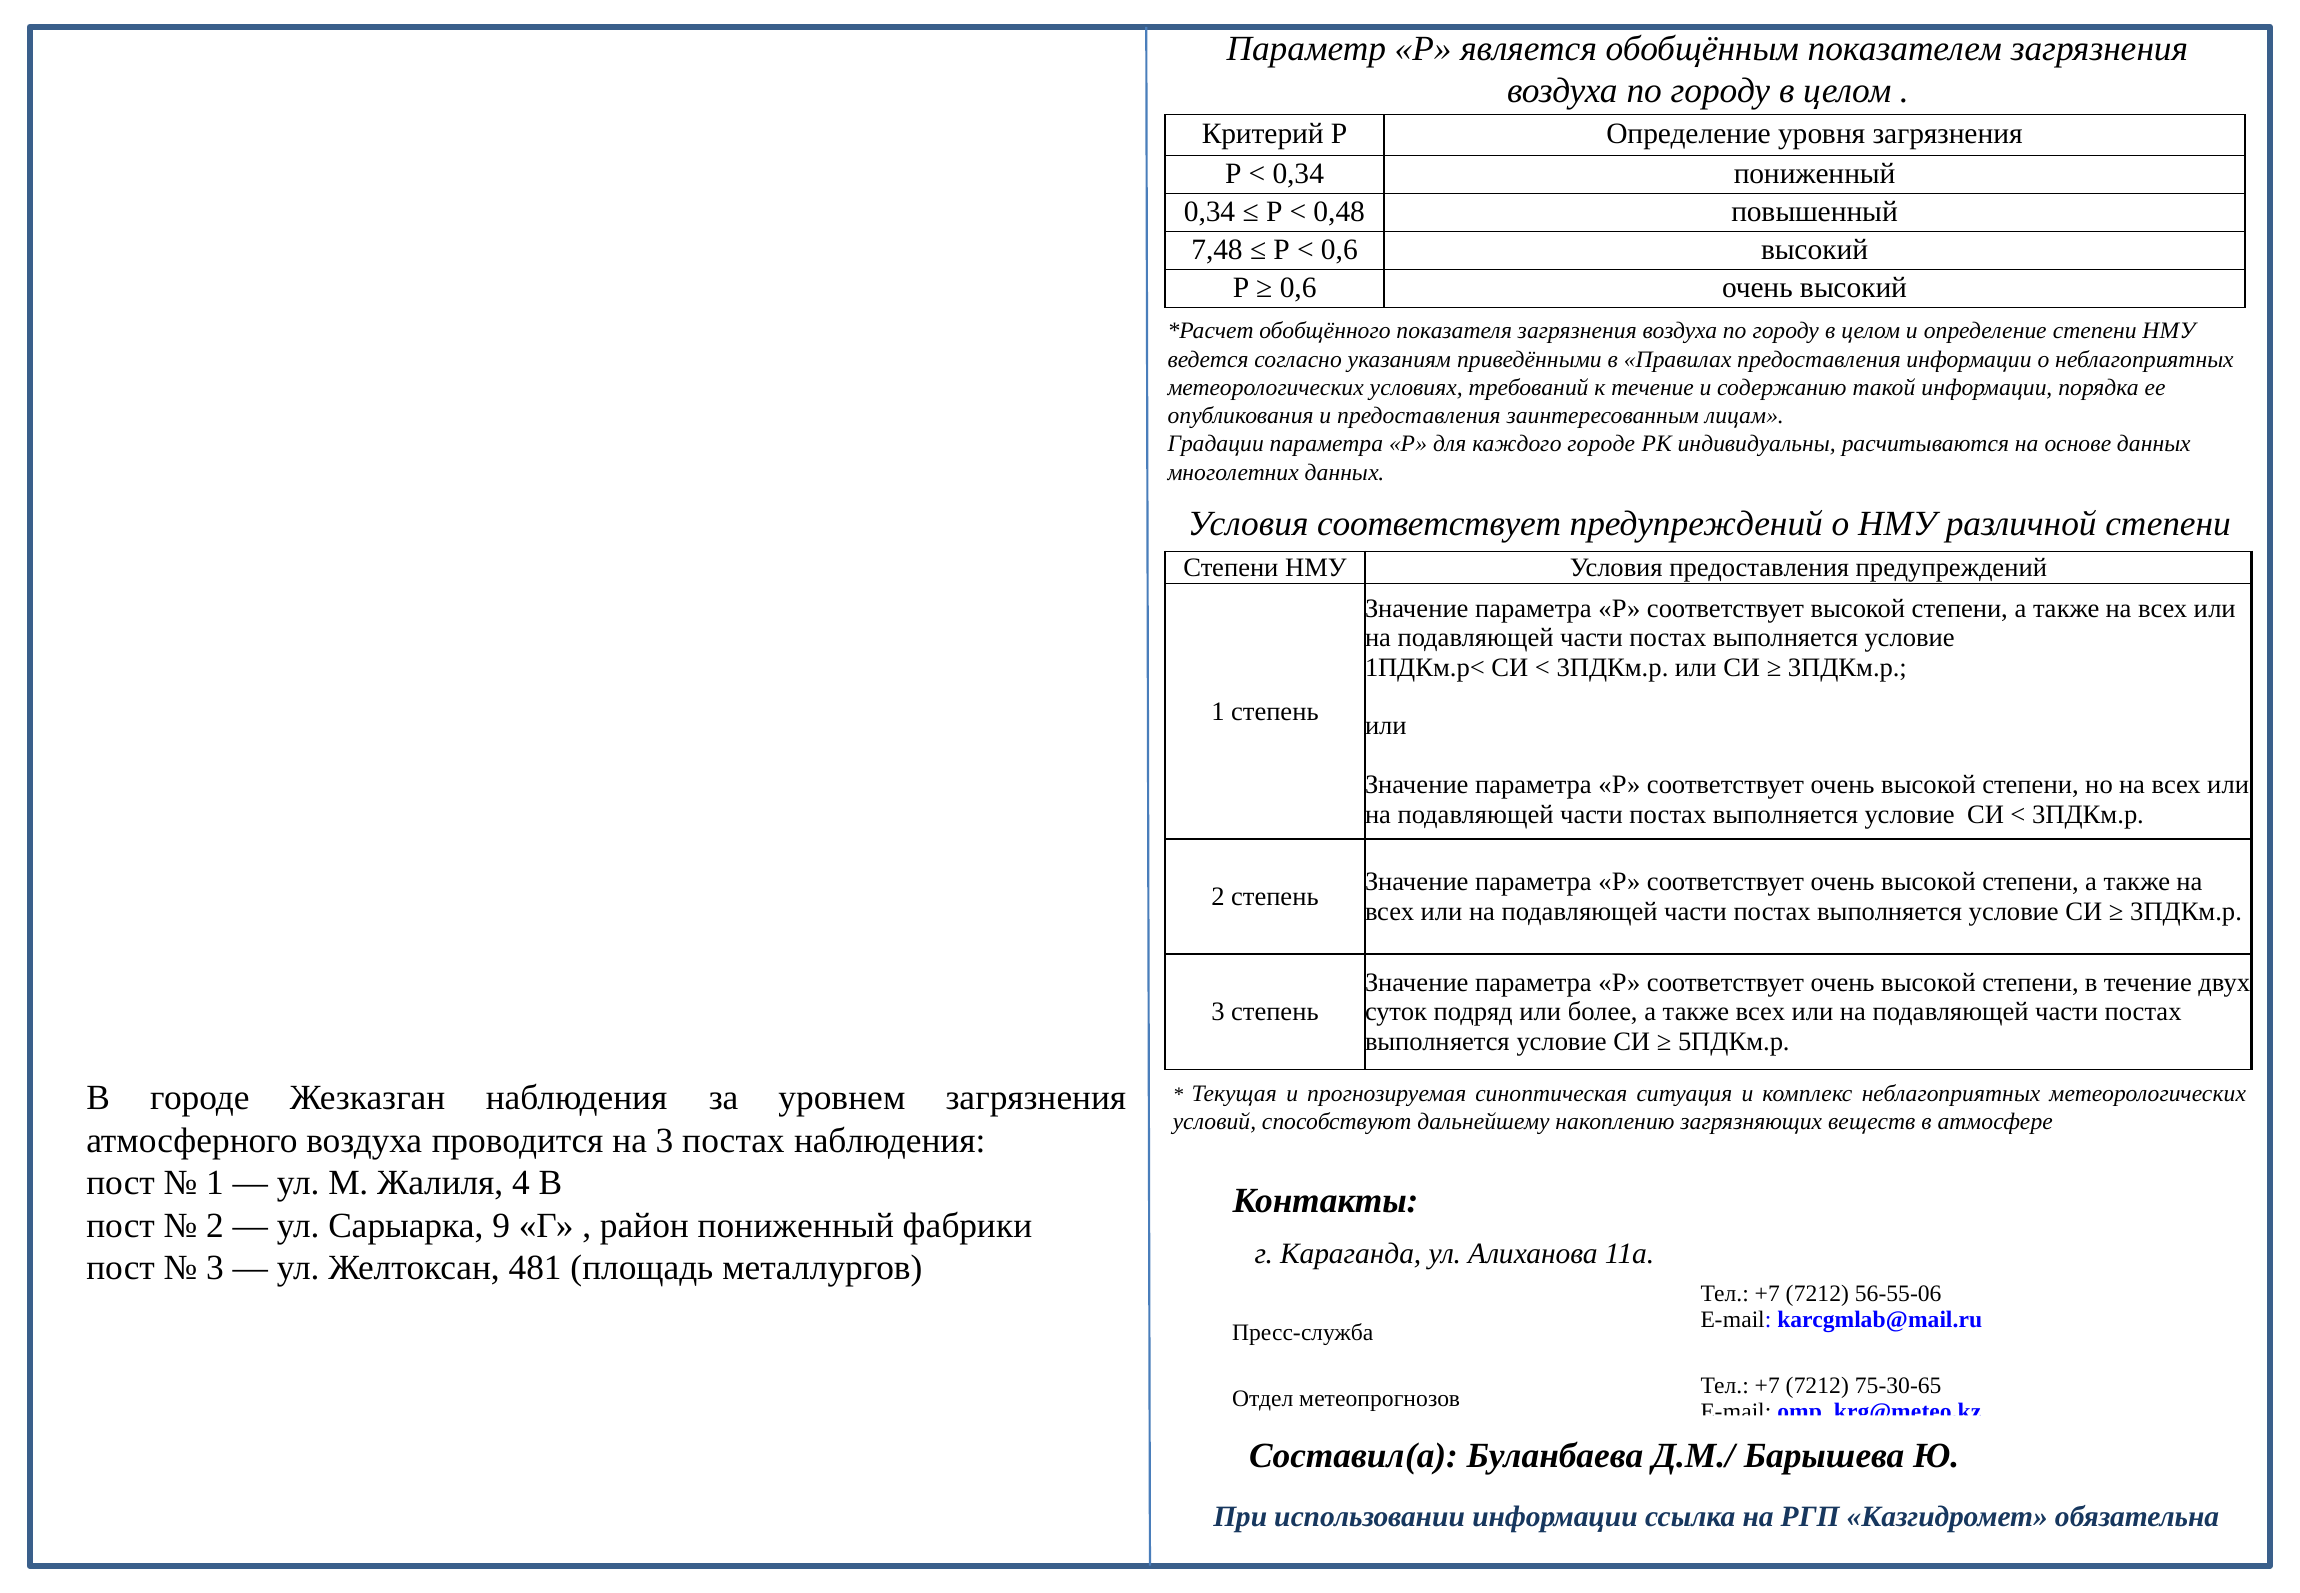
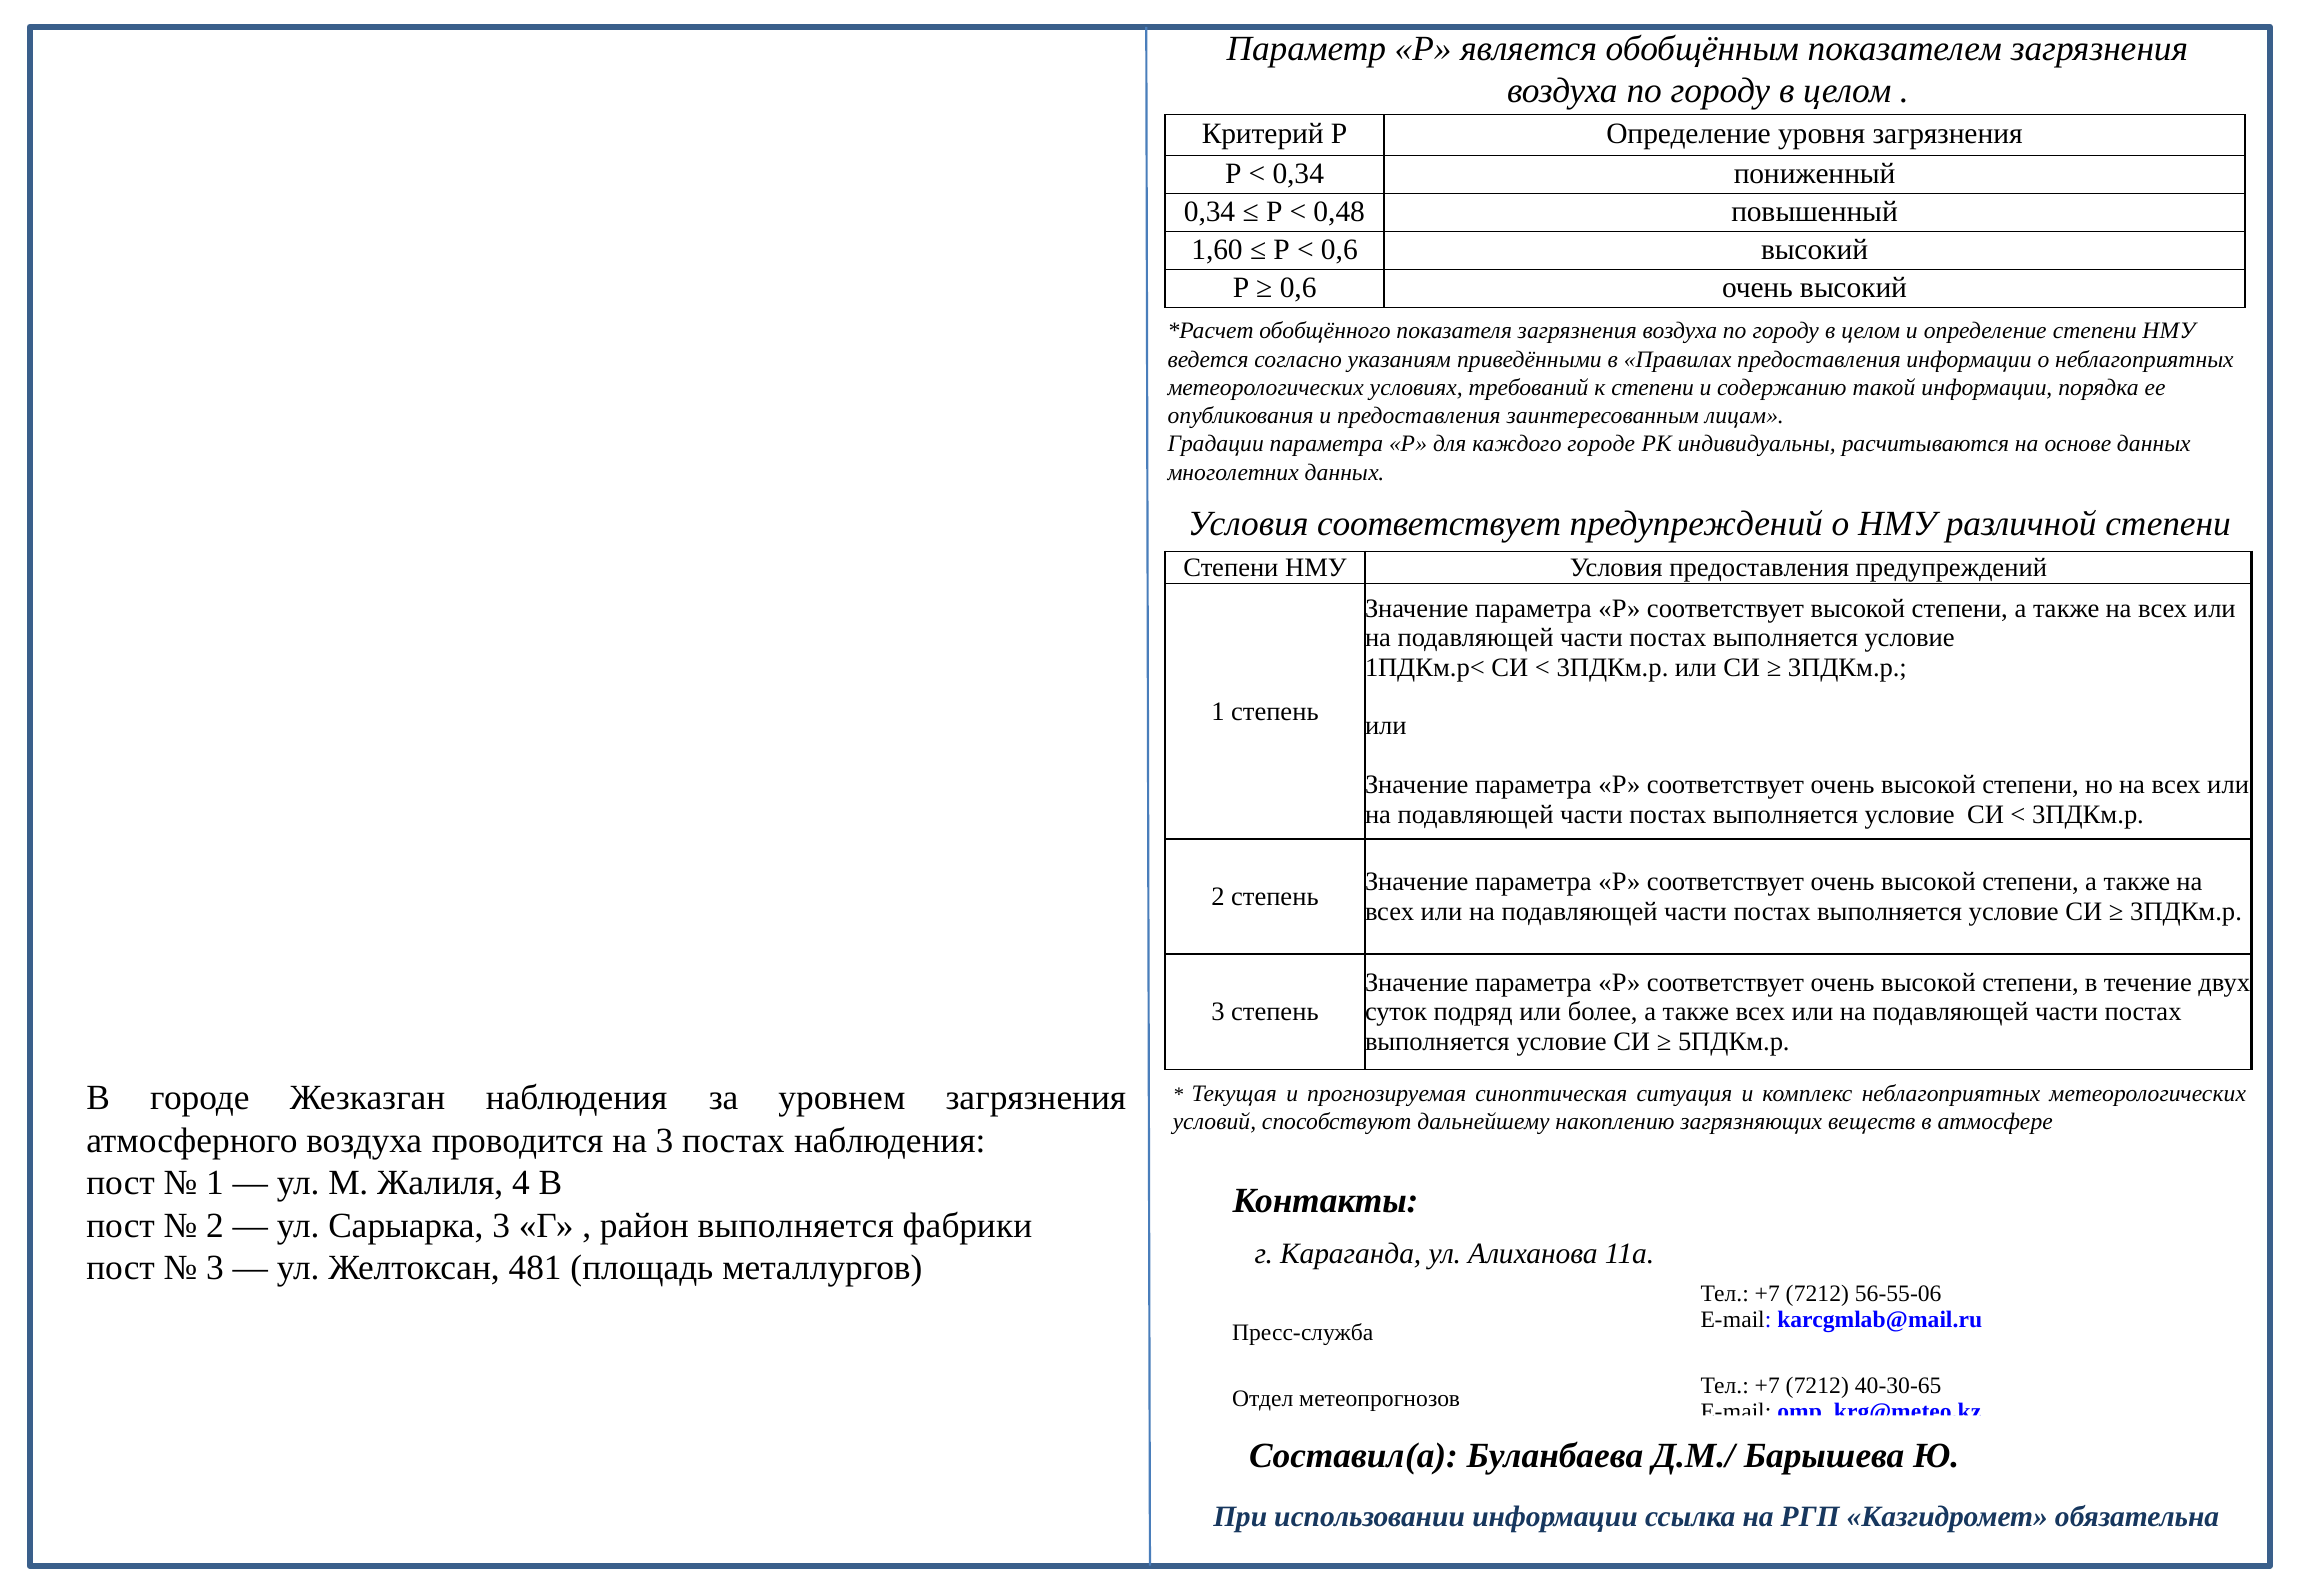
7,48: 7,48 -> 1,60 (1217, 250)
к течение: течение -> степени (1653, 387)
Сарыарка 9: 9 -> 3 (501, 1225)
район пониженный: пониженный -> выполняется (796, 1225)
75-30-65: 75-30-65 -> 40-30-65 (1898, 1385)
